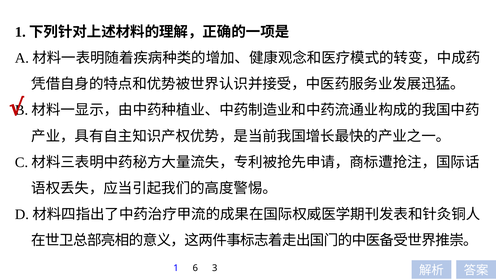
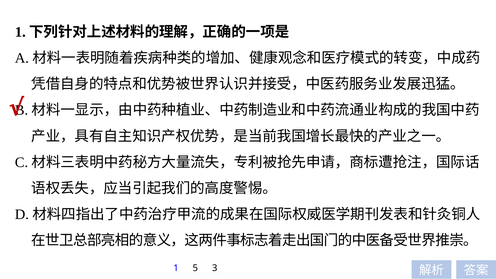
6: 6 -> 5 (195, 268)
